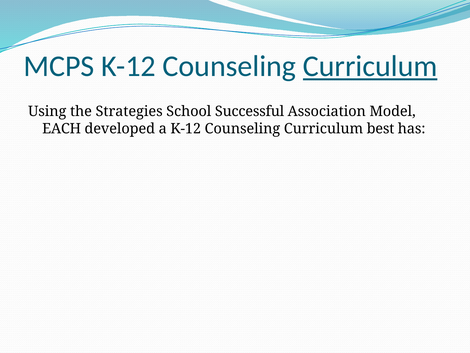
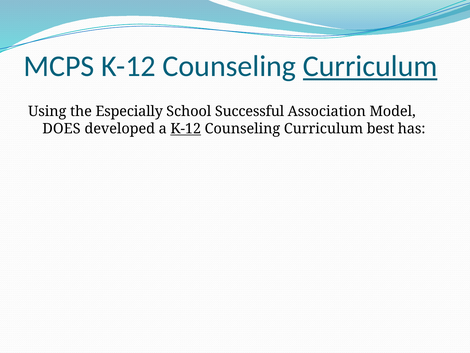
Strategies: Strategies -> Especially (129, 111)
EACH: EACH -> DOES (61, 129)
K-12 underline: none -> present (186, 129)
